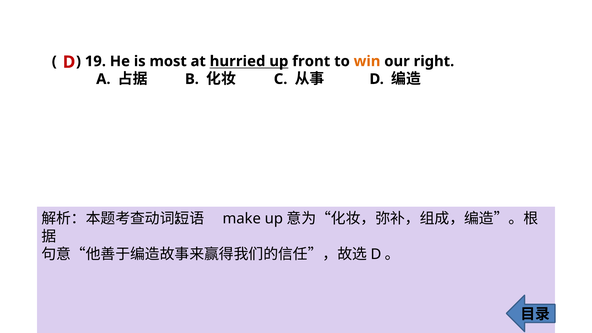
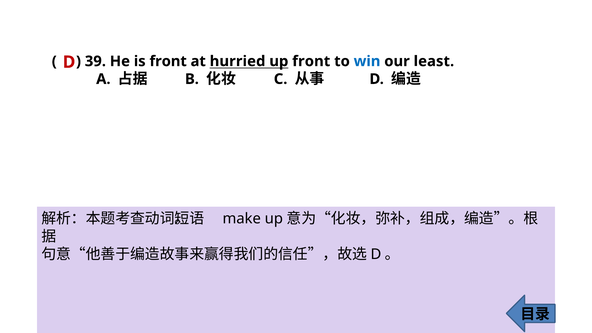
19: 19 -> 39 (95, 61)
is most: most -> front (168, 61)
win colour: orange -> blue (367, 61)
right: right -> least (434, 61)
